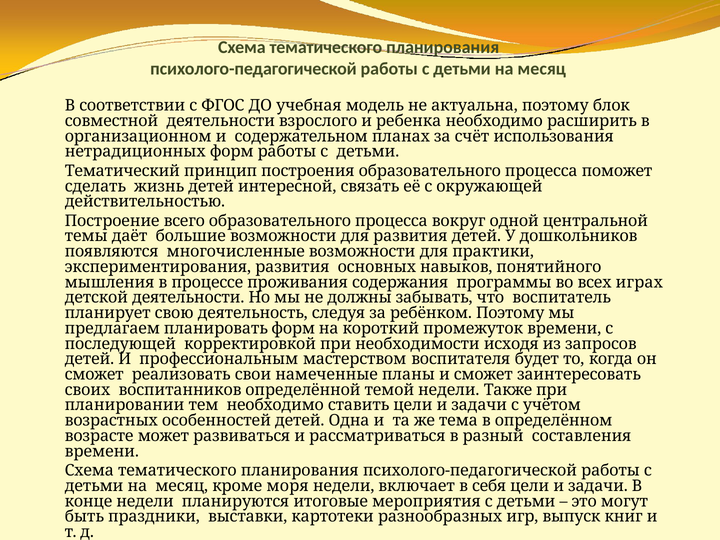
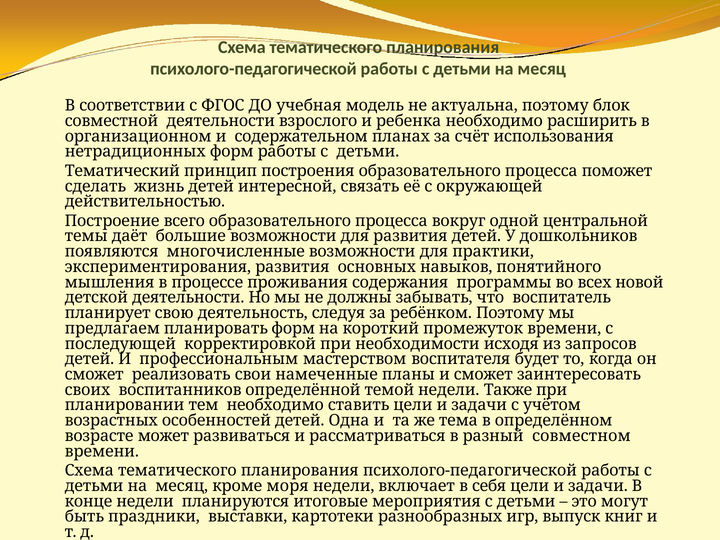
играх: играх -> новой (639, 282)
составления: составления -> совместном (581, 436)
